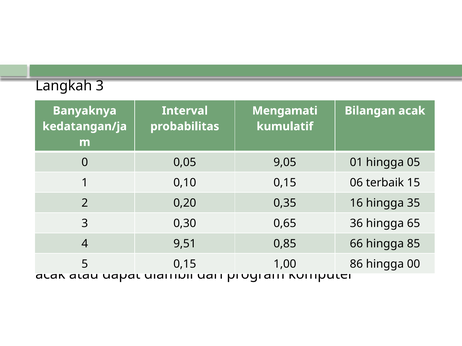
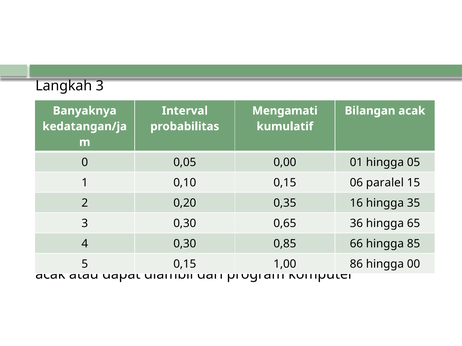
9,05: 9,05 -> 0,00 (285, 163)
terbaik: terbaik -> paralel (385, 183)
4 9,51: 9,51 -> 0,30 (185, 244)
